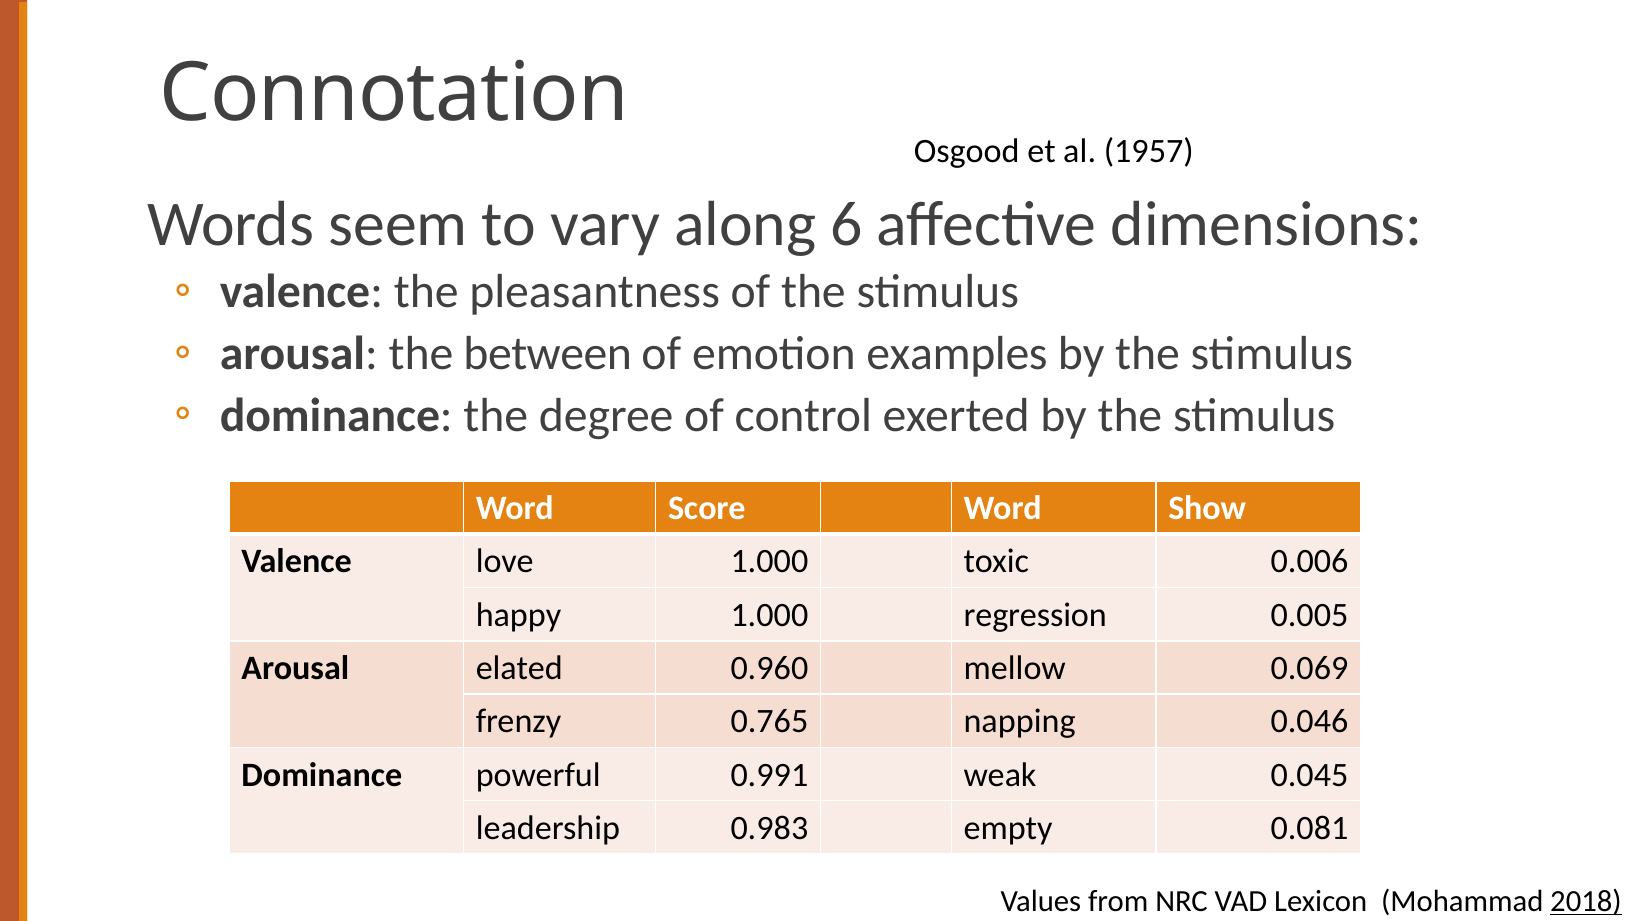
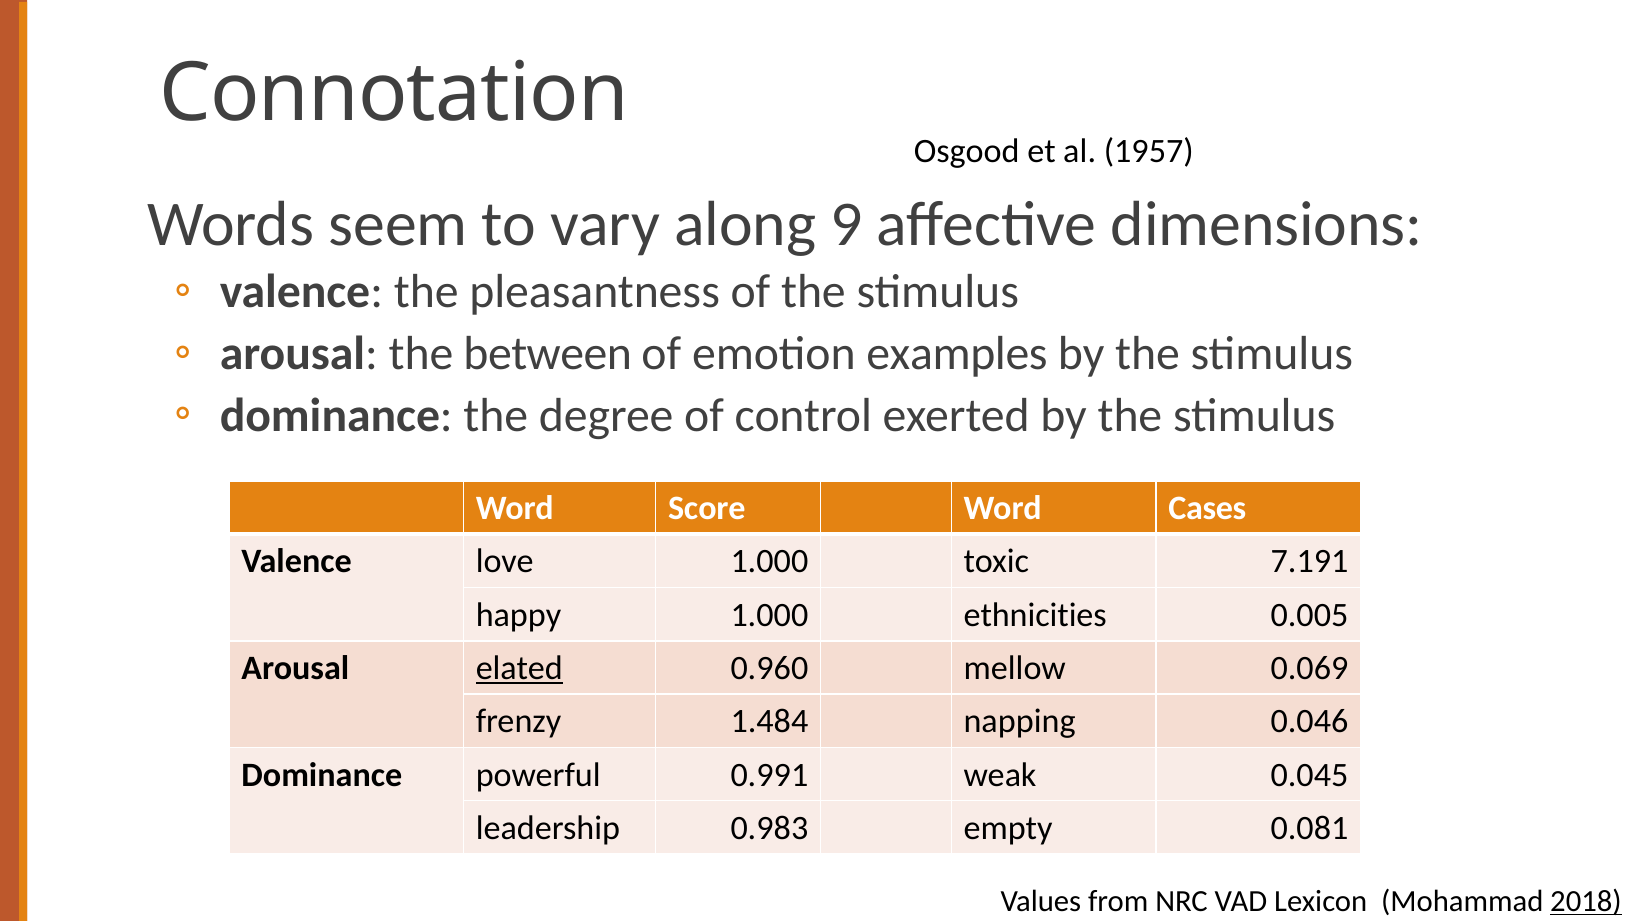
6: 6 -> 9 (847, 224)
Show: Show -> Cases (1207, 508)
0.006: 0.006 -> 7.191 (1310, 562)
regression: regression -> ethnicities (1035, 615)
elated underline: none -> present (519, 668)
0.765: 0.765 -> 1.484 (769, 721)
